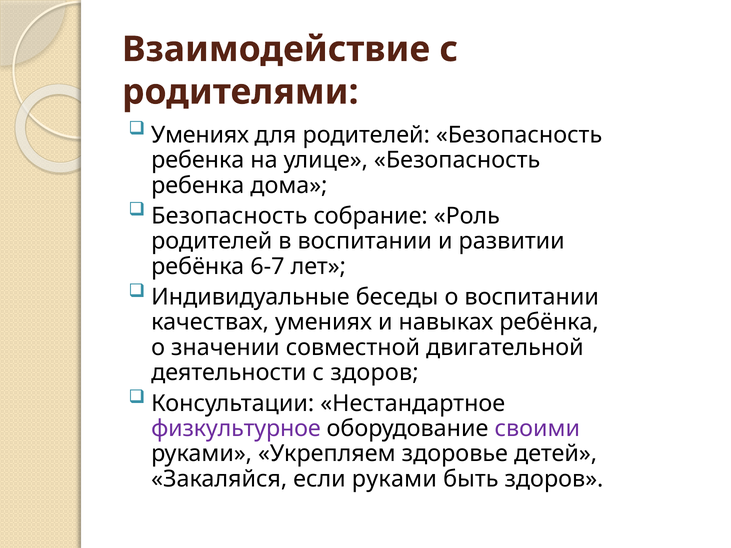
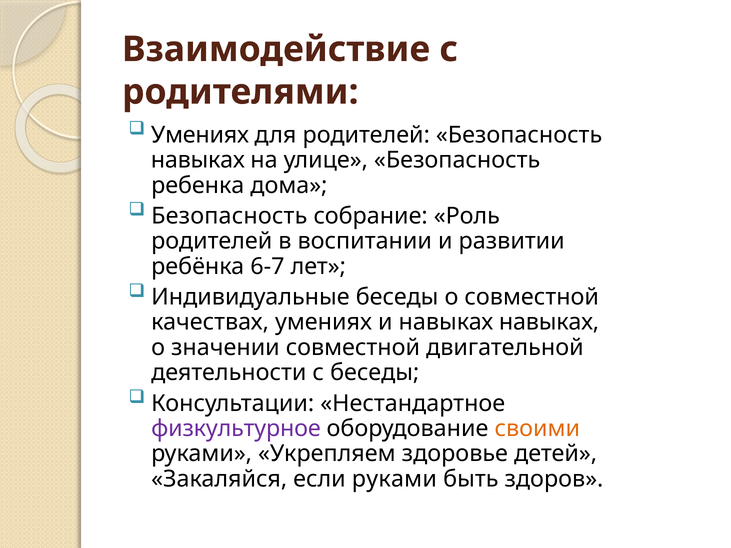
ребенка: ребенка -> навыках (198, 160)
о воспитании: воспитании -> совместной (532, 297)
навыках ребёнка: ребёнка -> навыках (549, 322)
с здоров: здоров -> беседы (375, 373)
своими colour: purple -> orange (537, 429)
